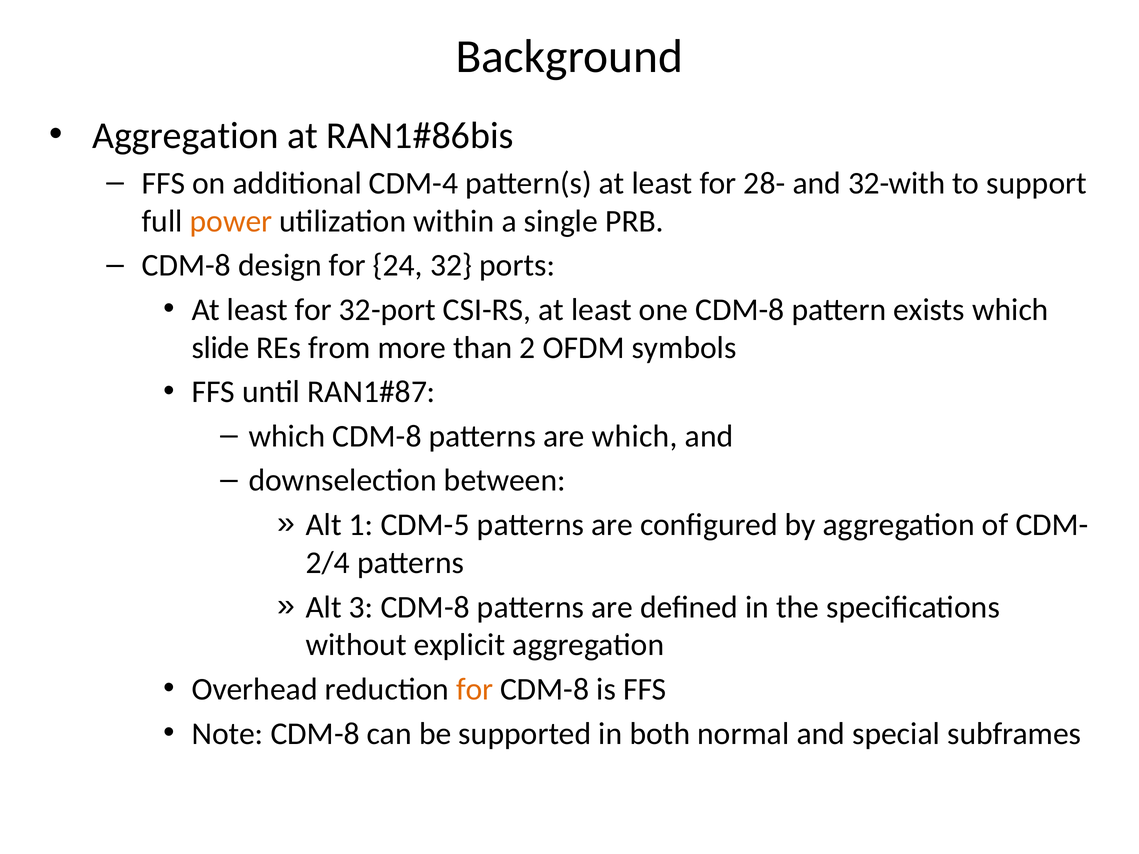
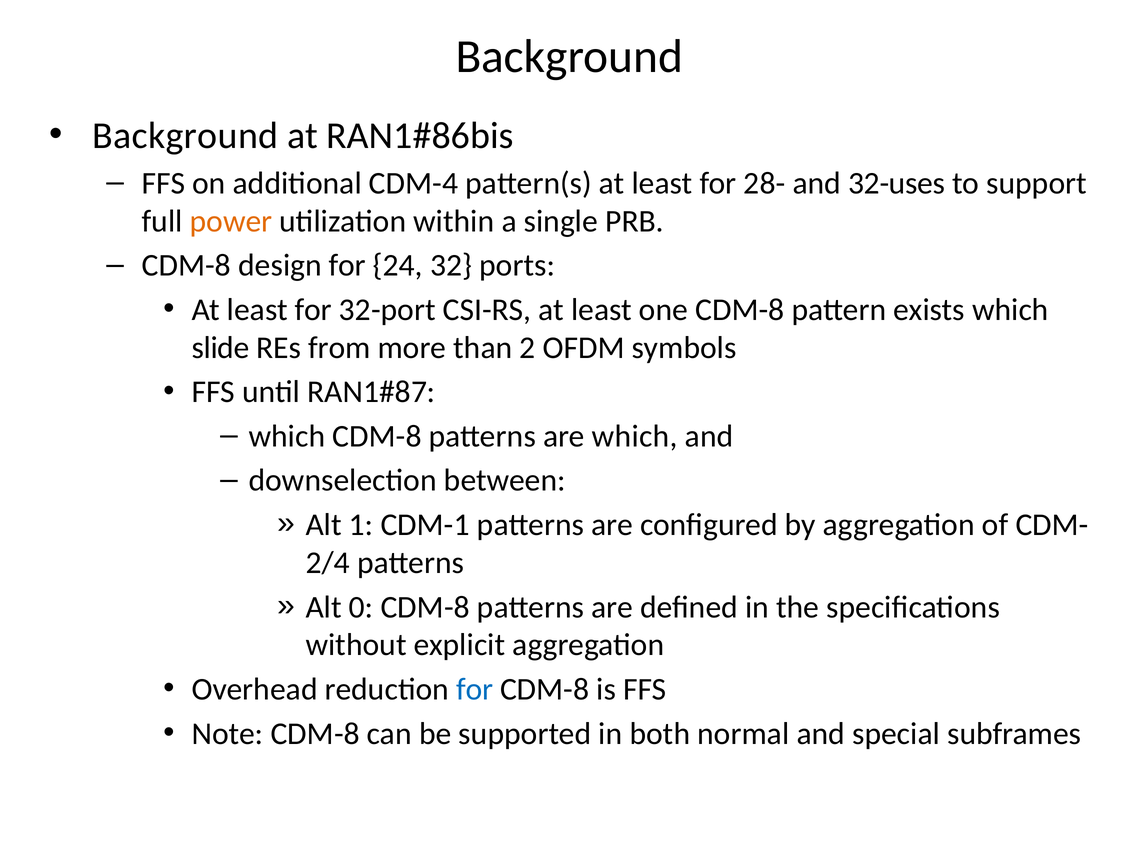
Aggregation: Aggregation -> Background (185, 136)
32-with: 32-with -> 32-uses (897, 183)
CDM-5: CDM-5 -> CDM-1 (425, 525)
3: 3 -> 0 (361, 607)
for colour: orange -> blue (475, 690)
